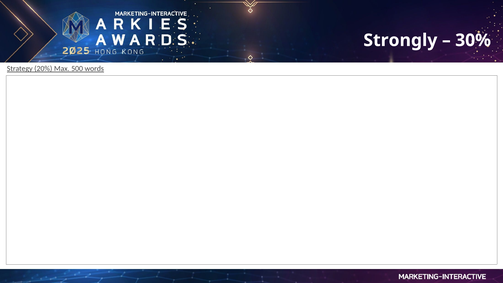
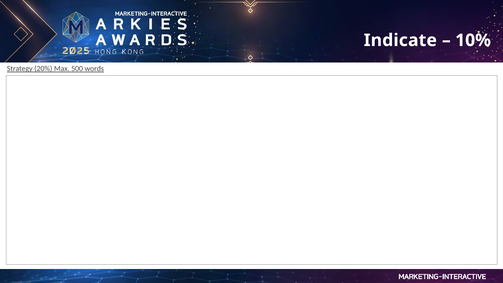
Strongly: Strongly -> Indicate (400, 40)
30%: 30% -> 10% (473, 40)
